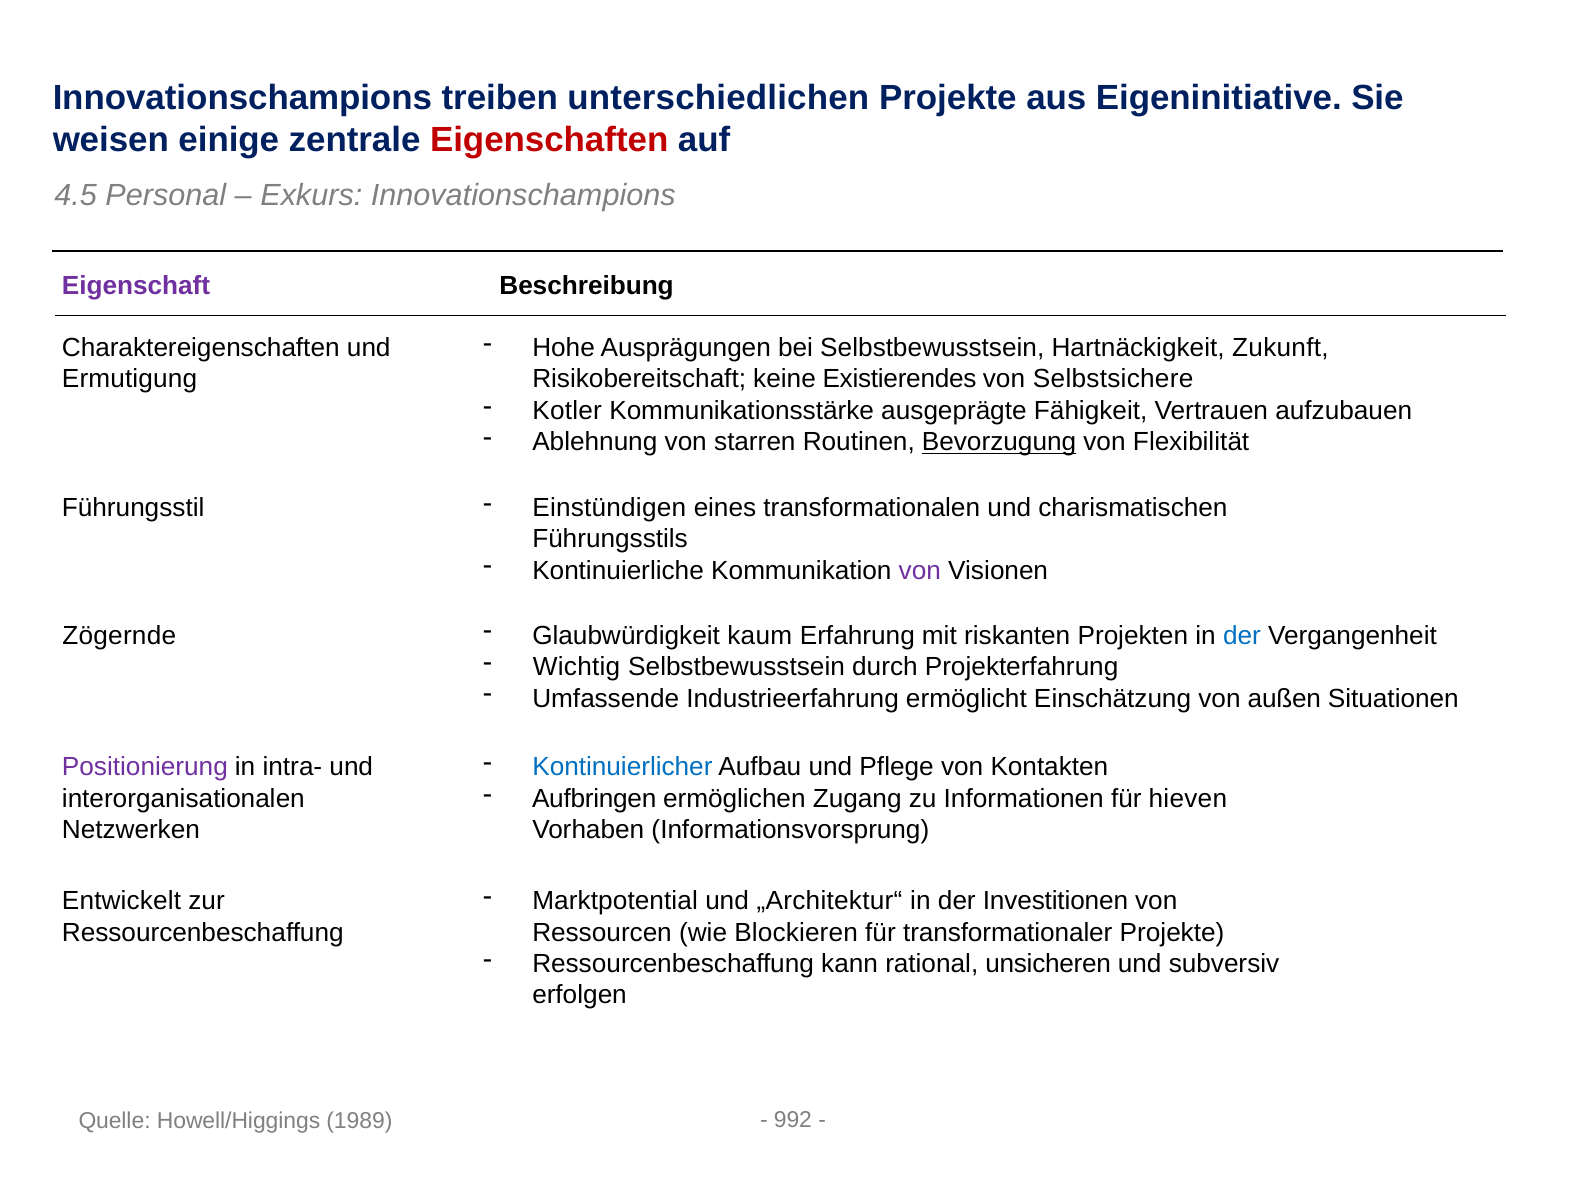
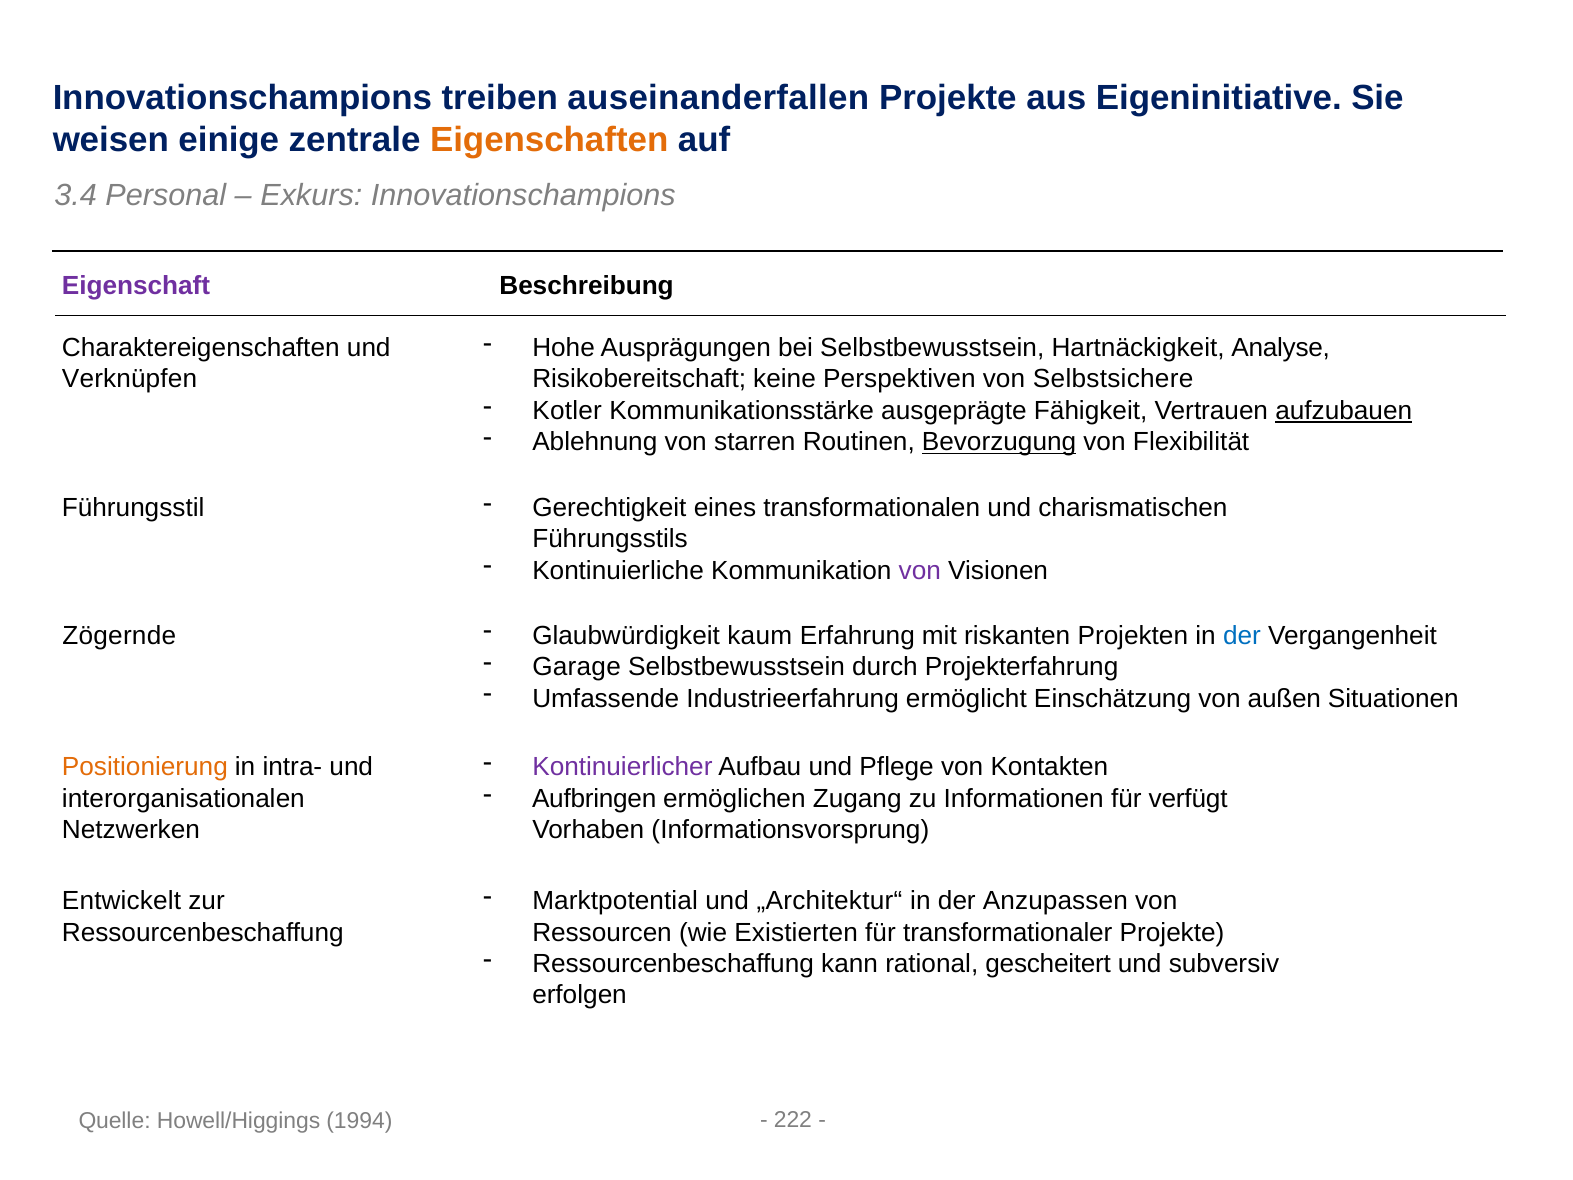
unterschiedlichen: unterschiedlichen -> auseinanderfallen (718, 98)
Eigenschaften colour: red -> orange (549, 140)
4.5: 4.5 -> 3.4 (76, 195)
Zukunft: Zukunft -> Analyse (1281, 348)
Ermutigung: Ermutigung -> Verknüpfen (130, 379)
Existierendes: Existierendes -> Perspektiven (899, 379)
aufzubauen underline: none -> present (1344, 410)
Einstündigen: Einstündigen -> Gerechtigkeit (609, 507)
Wichtig: Wichtig -> Garage (577, 667)
Kontinuierlicher colour: blue -> purple (622, 767)
Positionierung colour: purple -> orange (145, 767)
hieven: hieven -> verfügt (1188, 798)
Investitionen: Investitionen -> Anzupassen (1055, 901)
Blockieren: Blockieren -> Existierten (796, 932)
unsicheren: unsicheren -> gescheitert (1048, 964)
992: 992 -> 222 (793, 1119)
1989: 1989 -> 1994 (359, 1121)
